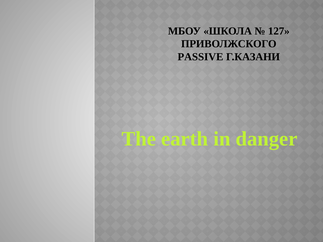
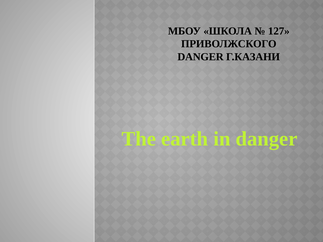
PASSIVE: PASSIVE -> DANGER (201, 57)
